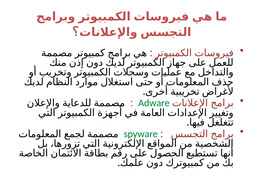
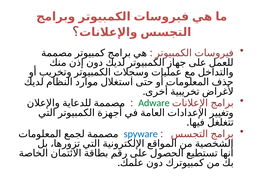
spyware colour: green -> blue (141, 134)
